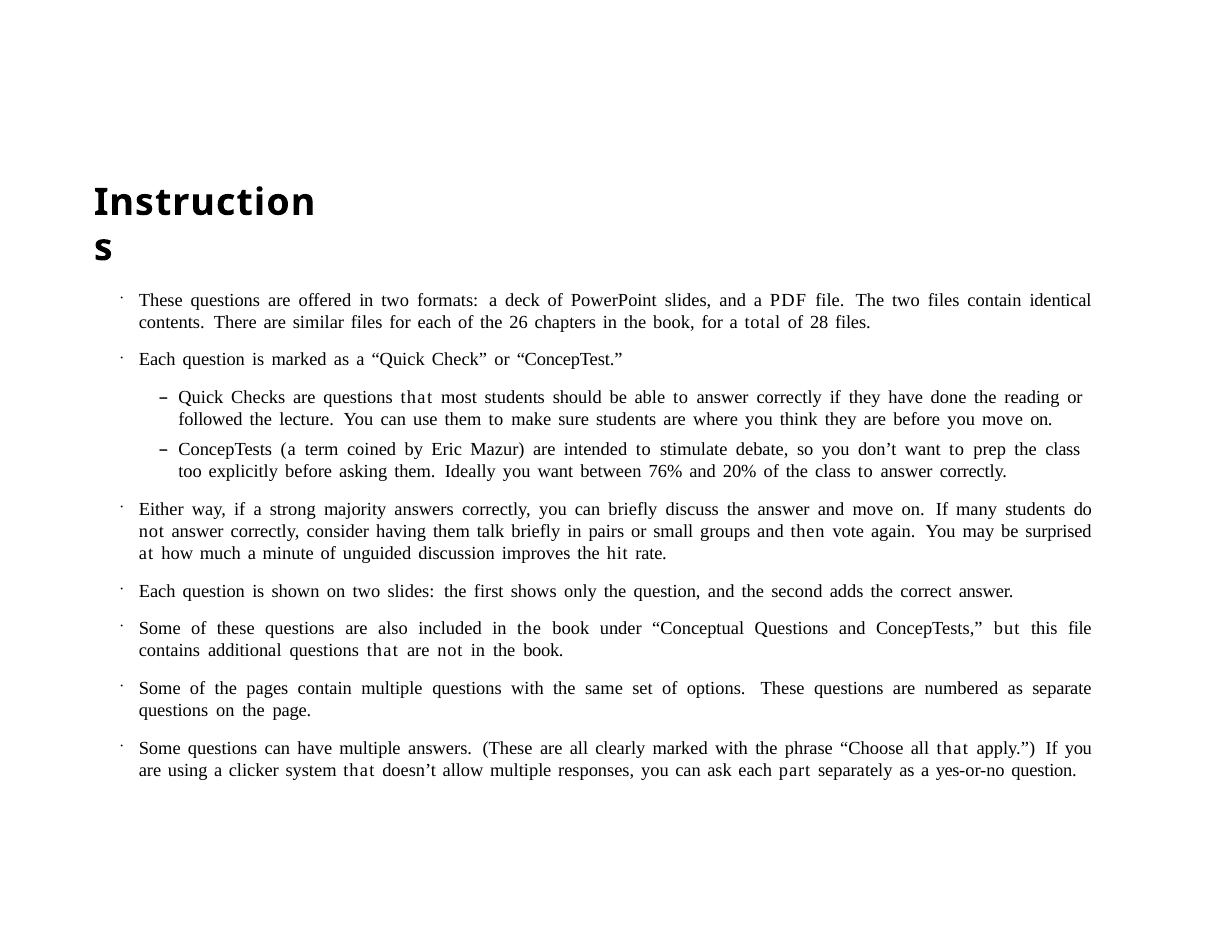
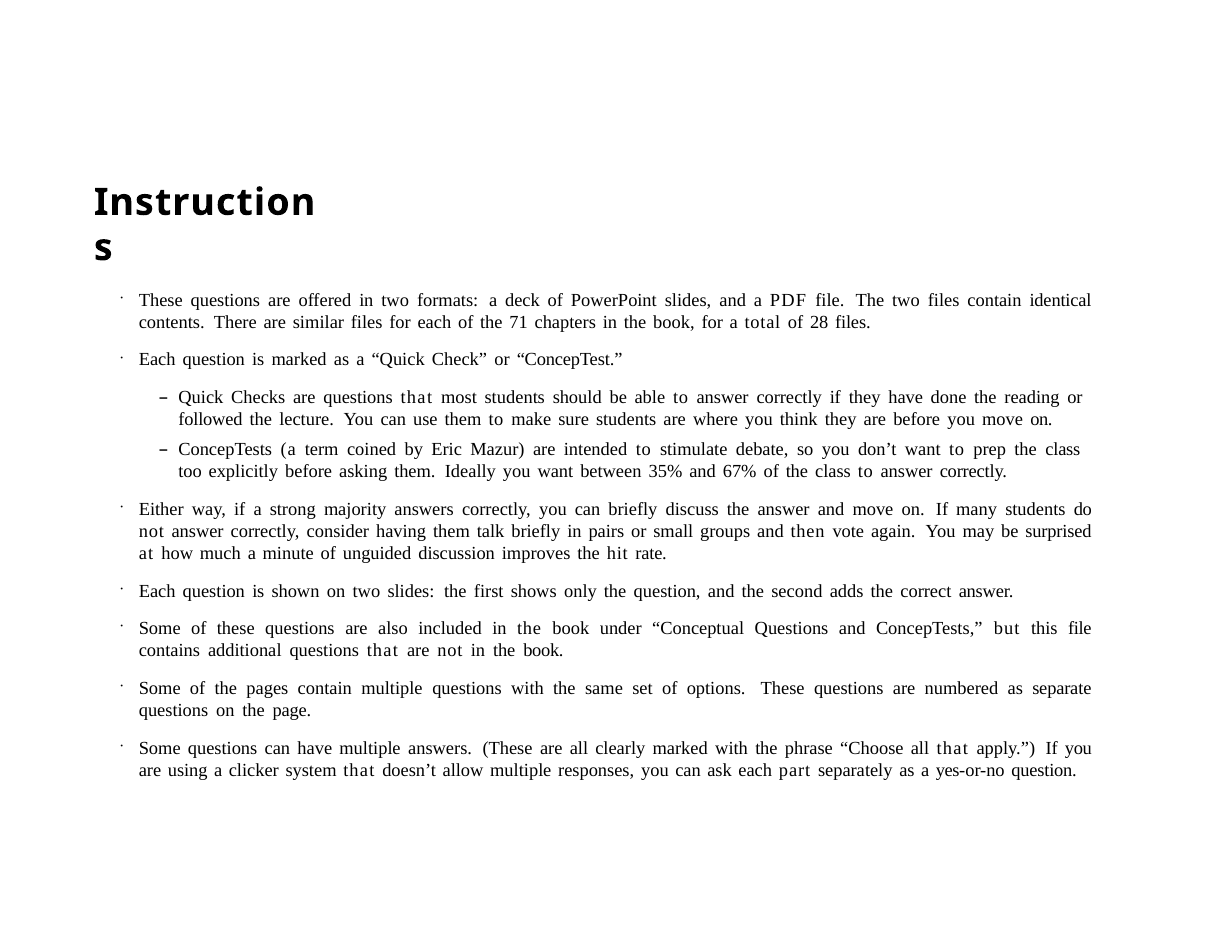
26: 26 -> 71 (519, 322)
76%: 76% -> 35% (666, 472)
20%: 20% -> 67% (740, 472)
